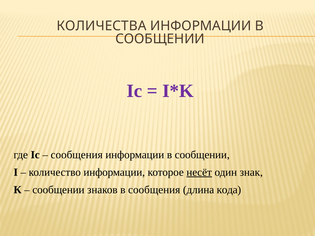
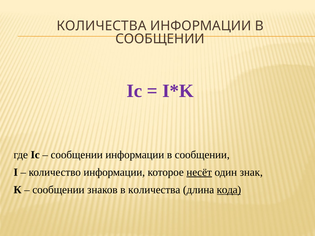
сообщения: сообщения -> сообщении (77, 155)
в сообщения: сообщения -> количества (154, 190)
кода underline: none -> present (229, 190)
